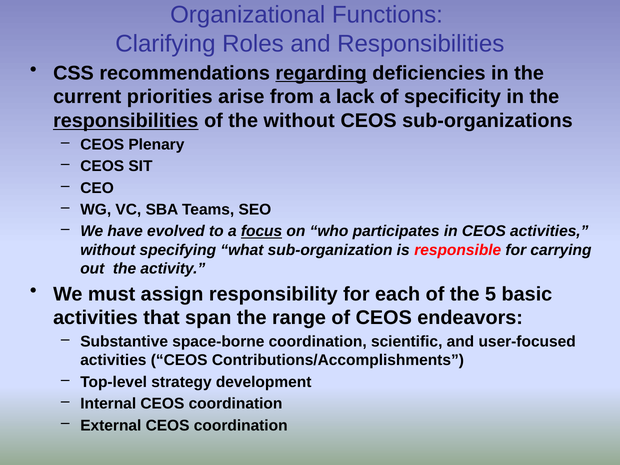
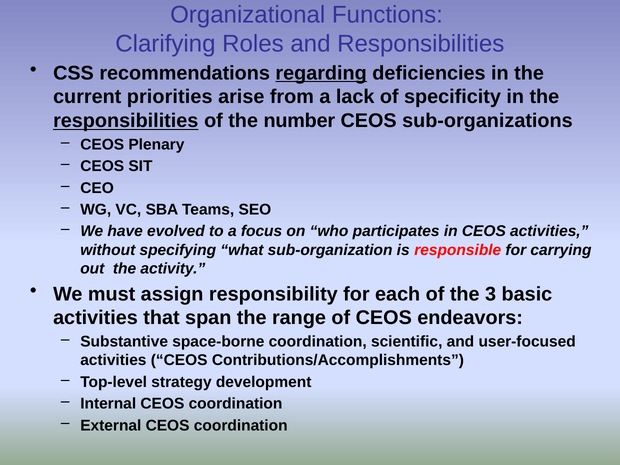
the without: without -> number (299, 121)
focus underline: present -> none (262, 231)
5: 5 -> 3 (491, 294)
